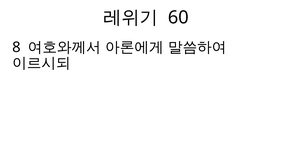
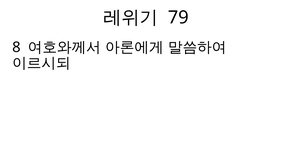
60: 60 -> 79 (178, 18)
